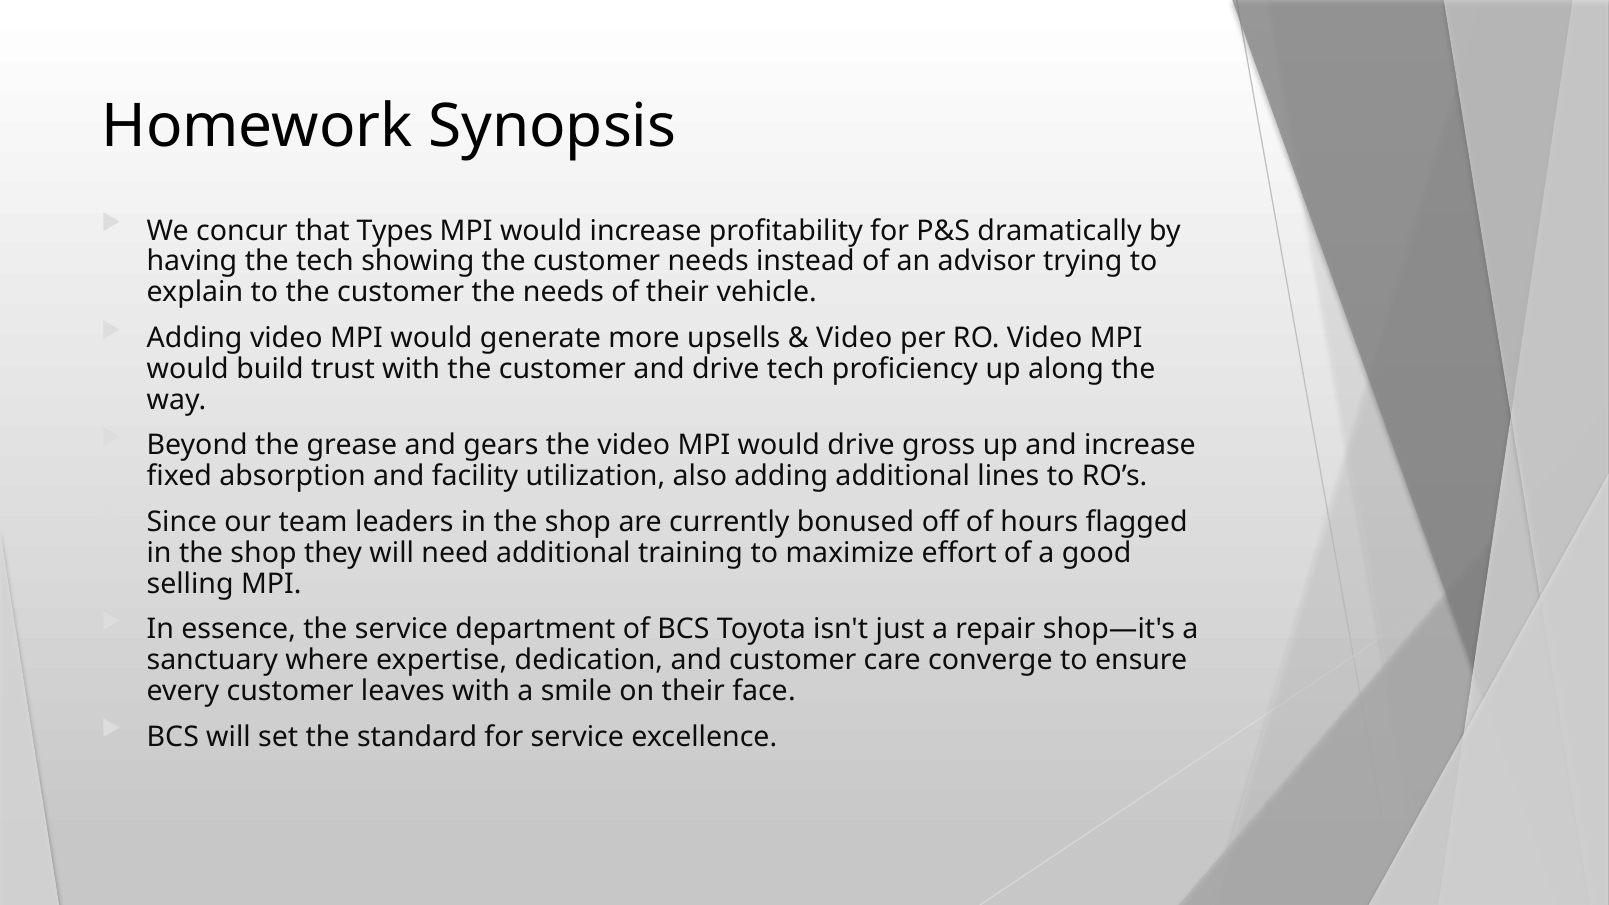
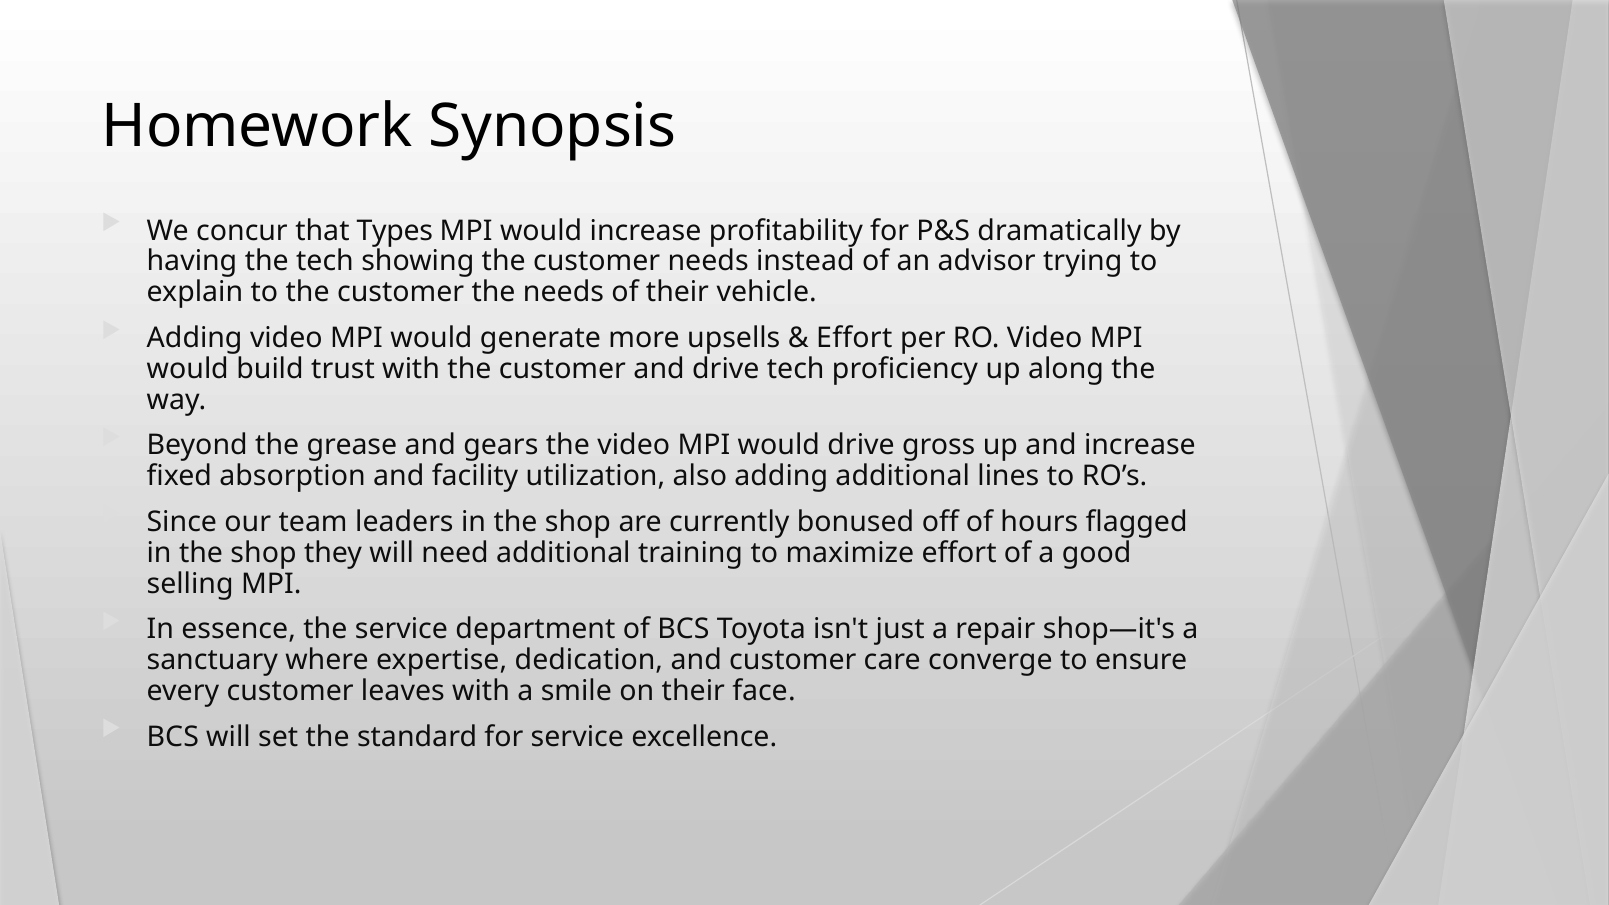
Video: Video -> Effort (854, 338)
